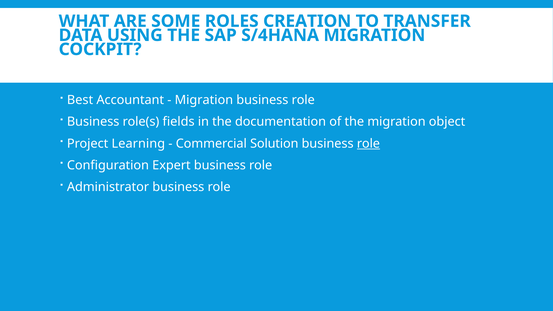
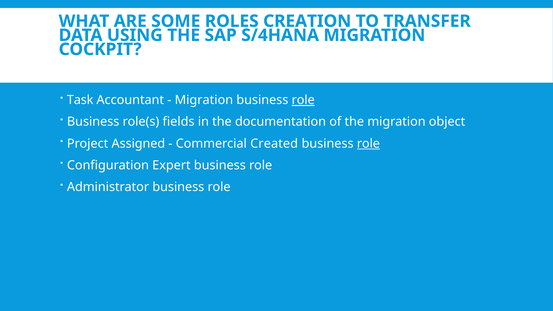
Best: Best -> Task (80, 100)
role underline: none -> present (303, 100)
Learning: Learning -> Assigned (138, 144)
Solution: Solution -> Created (274, 144)
